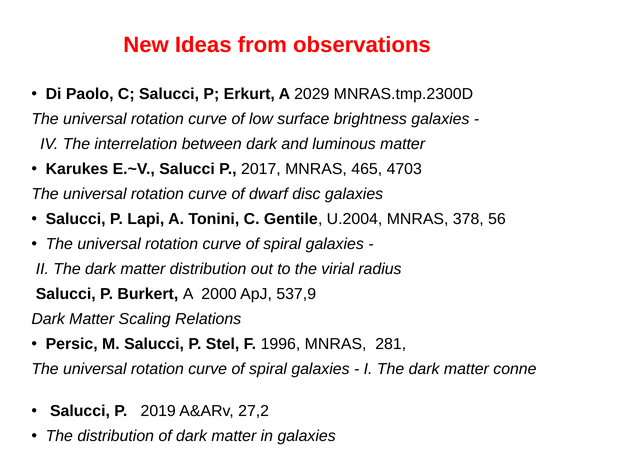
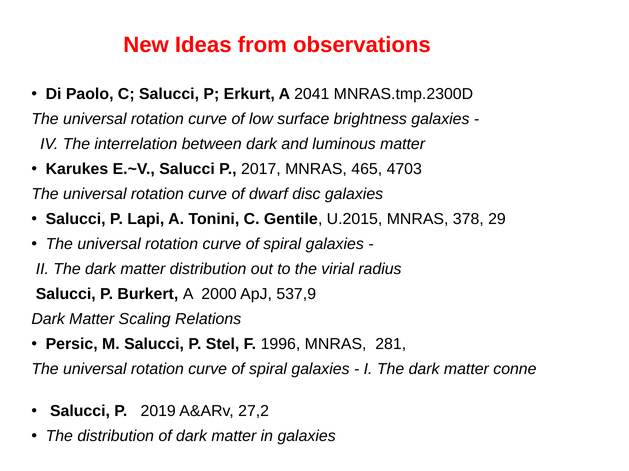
2029: 2029 -> 2041 (312, 94)
U.2004: U.2004 -> U.2015 (355, 219)
56: 56 -> 29 (497, 219)
